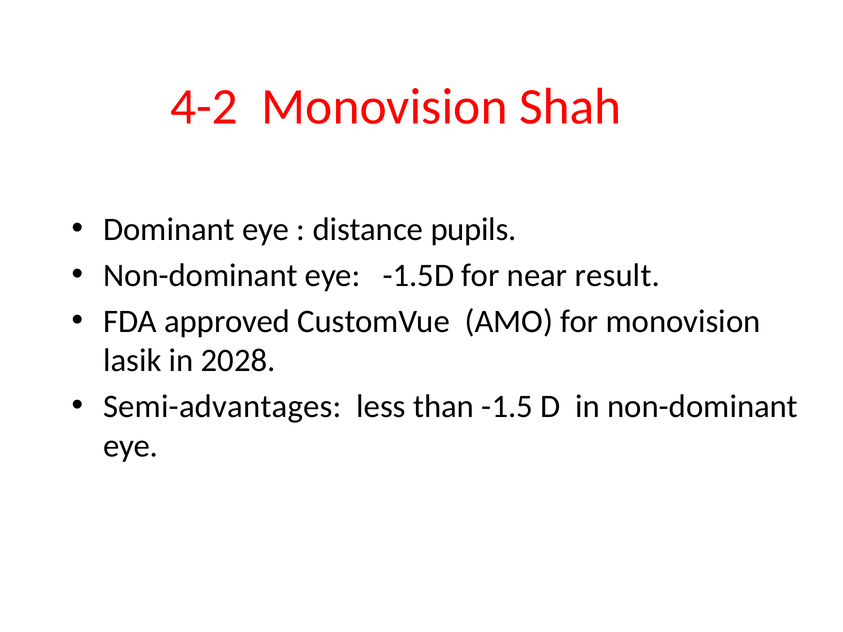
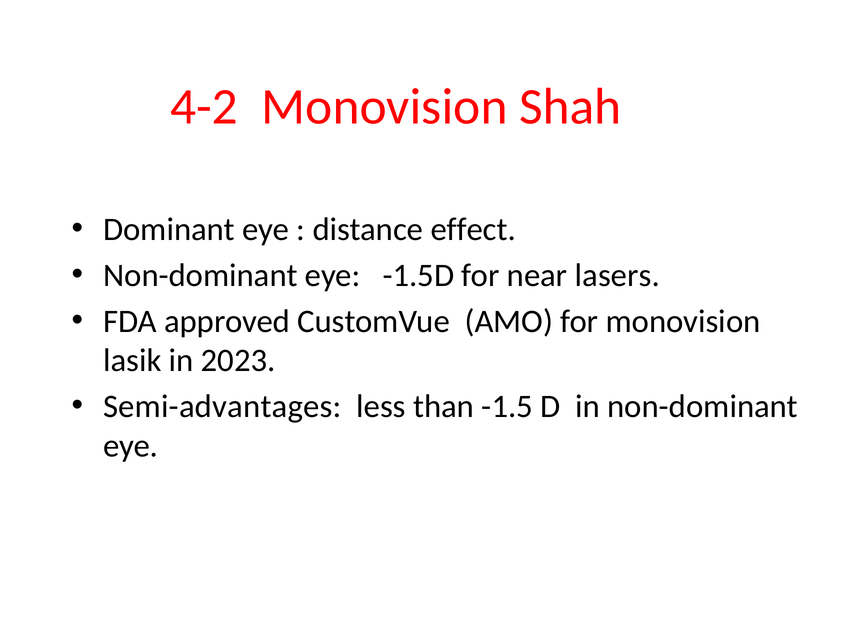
pupils: pupils -> effect (473, 229)
result: result -> lasers (617, 275)
2028: 2028 -> 2023 (238, 361)
